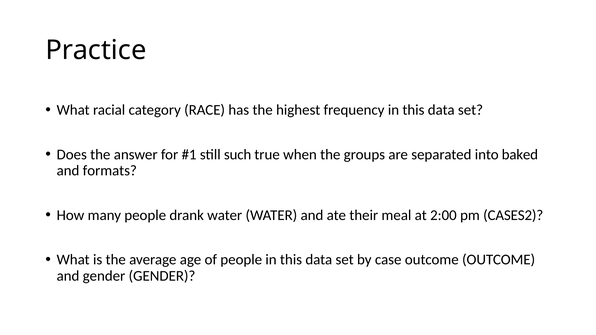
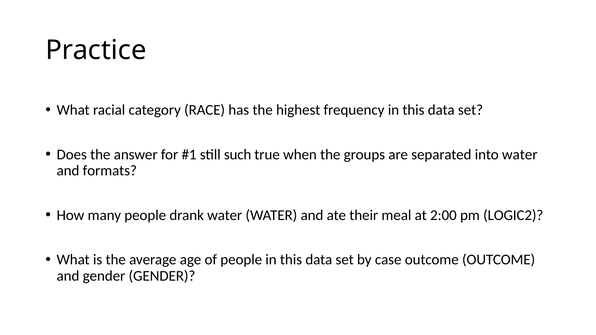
into baked: baked -> water (520, 155)
CASES2: CASES2 -> LOGIC2 (513, 215)
